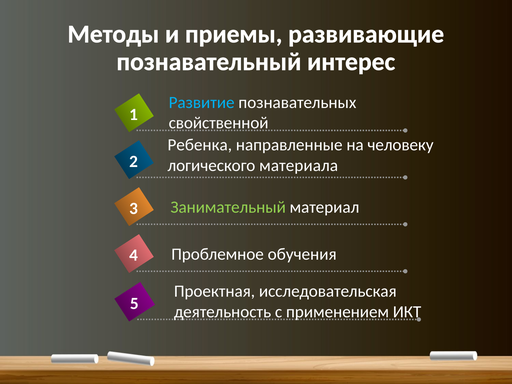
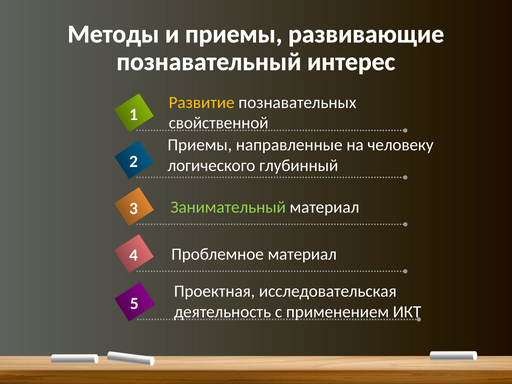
Развитие colour: light blue -> yellow (202, 103)
Ребенка: Ребенка -> Приемы (200, 145)
материала: материала -> глубинный (299, 166)
Проблемное обучения: обучения -> материал (302, 254)
